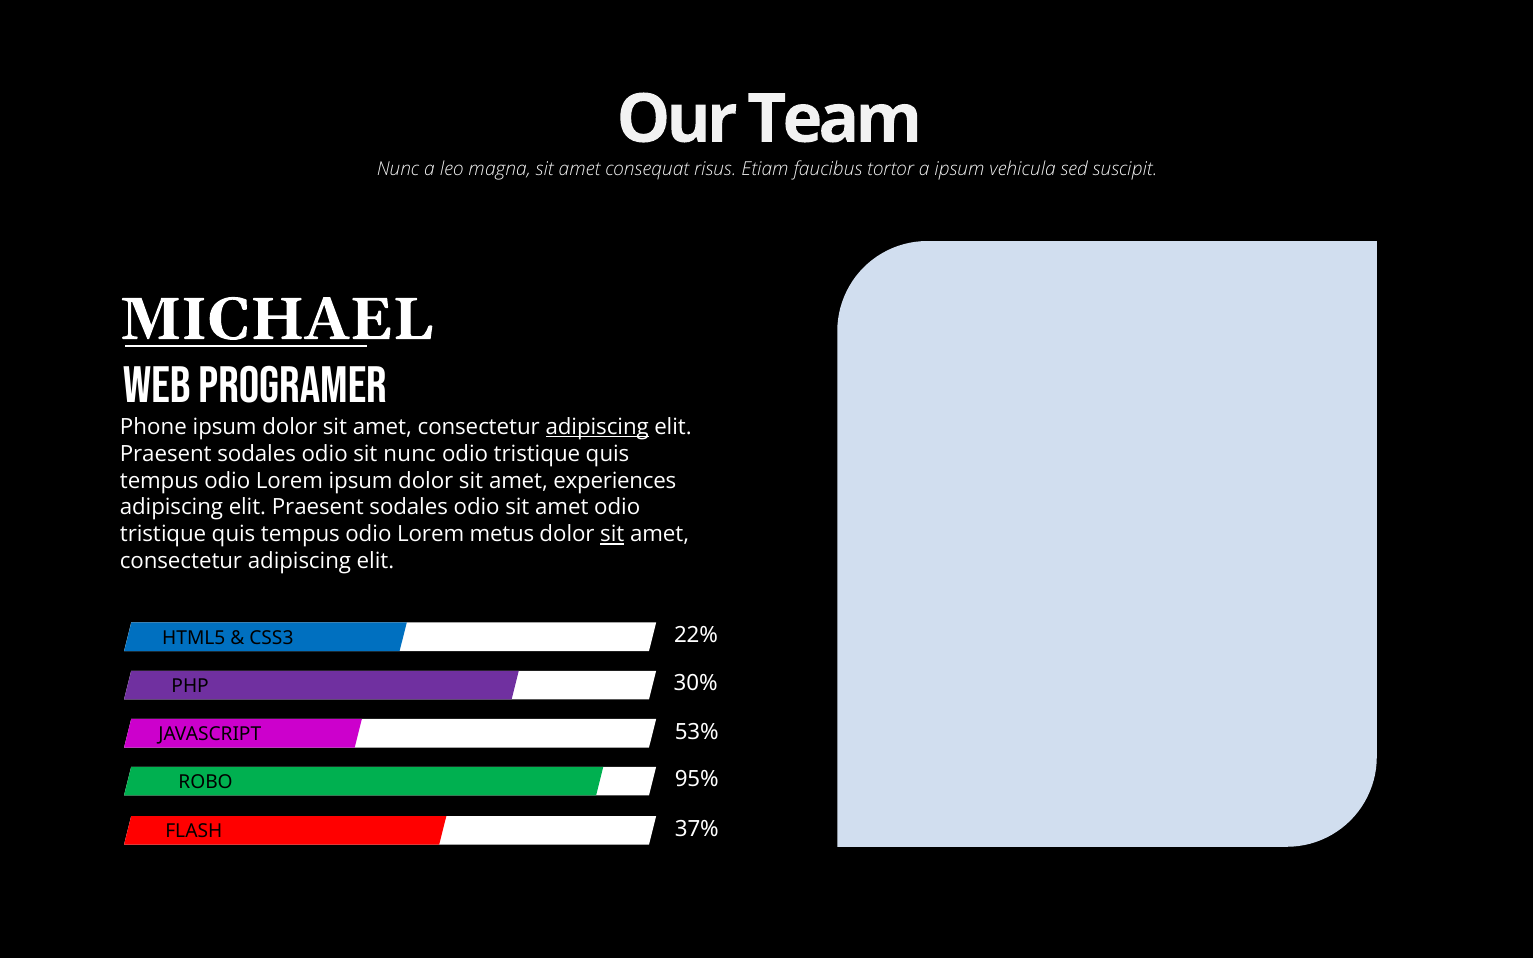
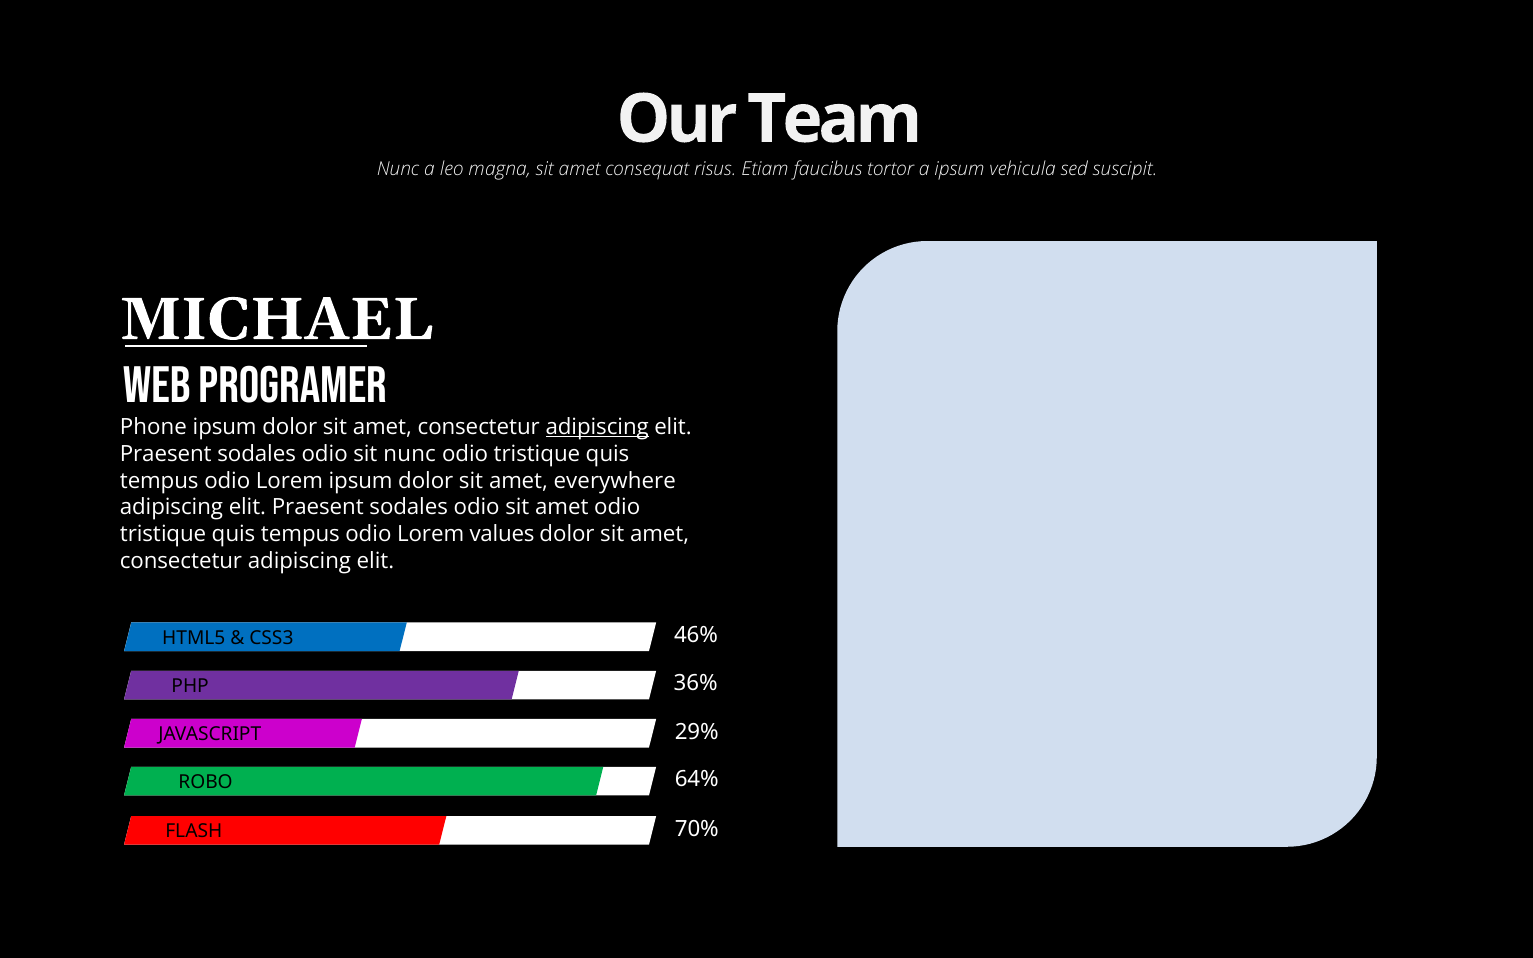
experiences: experiences -> everywhere (615, 481)
metus: metus -> values (502, 534)
sit underline: present -> none (612, 534)
22%: 22% -> 46% (696, 635)
30%: 30% -> 36% (696, 684)
53%: 53% -> 29% (697, 732)
95%: 95% -> 64% (697, 780)
37%: 37% -> 70% (697, 829)
